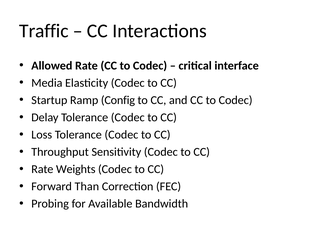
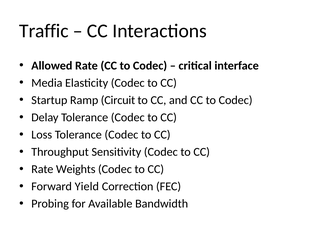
Config: Config -> Circuit (118, 100)
Than: Than -> Yield (87, 187)
